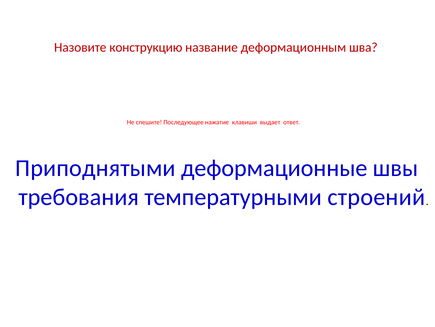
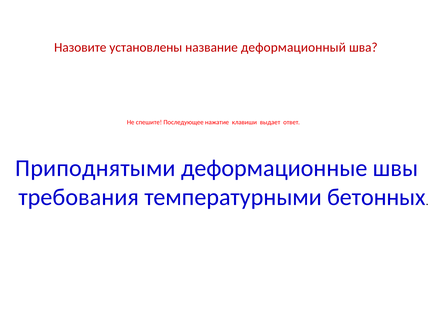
конструкцию: конструкцию -> установлены (146, 47)
деформационным: деформационным -> деформационный (293, 47)
строений: строений -> бетонных (376, 197)
